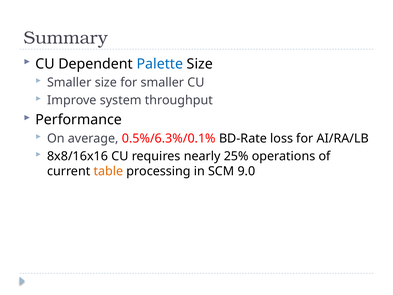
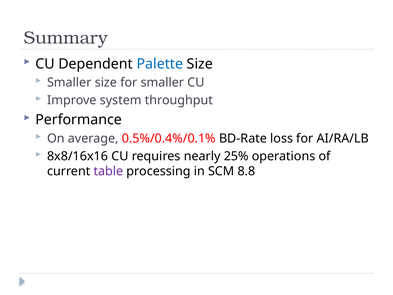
0.5%/6.3%/0.1%: 0.5%/6.3%/0.1% -> 0.5%/0.4%/0.1% (169, 138)
table colour: orange -> purple (108, 171)
9.0: 9.0 -> 8.8 (246, 171)
